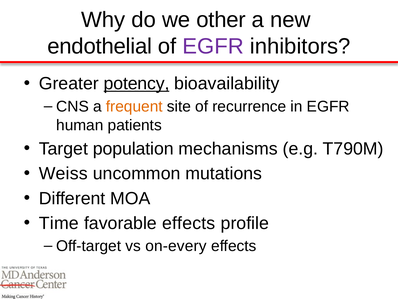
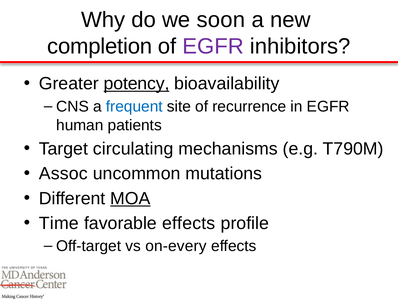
other: other -> soon (221, 20)
endothelial: endothelial -> completion (100, 46)
frequent colour: orange -> blue (134, 106)
population: population -> circulating (133, 149)
Weiss: Weiss -> Assoc (63, 173)
MOA underline: none -> present (130, 198)
